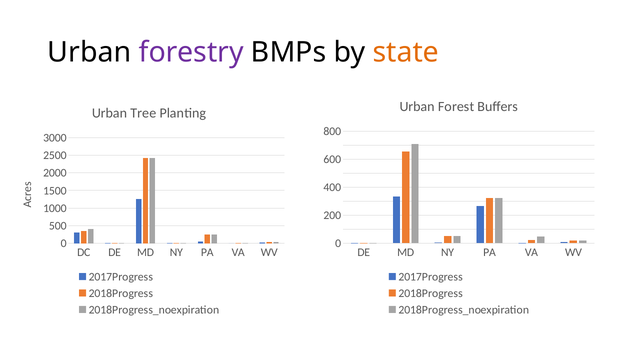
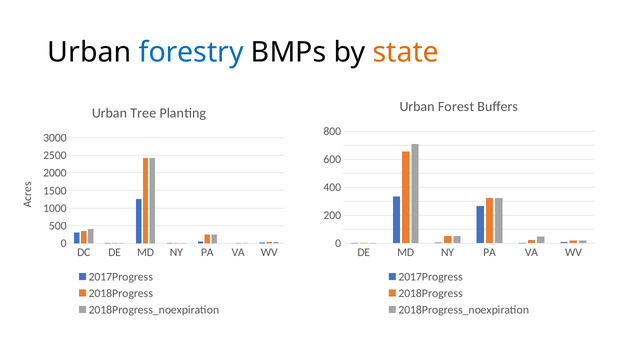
forestry colour: purple -> blue (191, 52)
